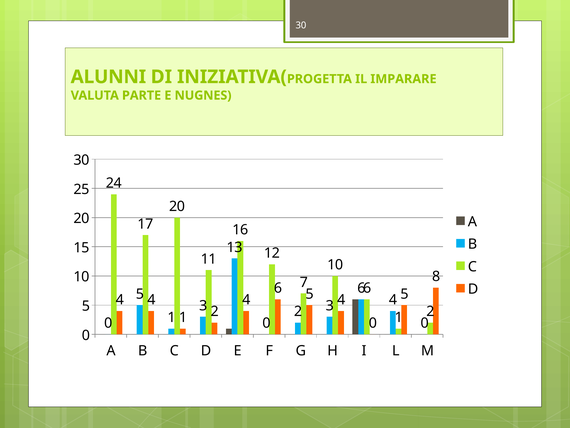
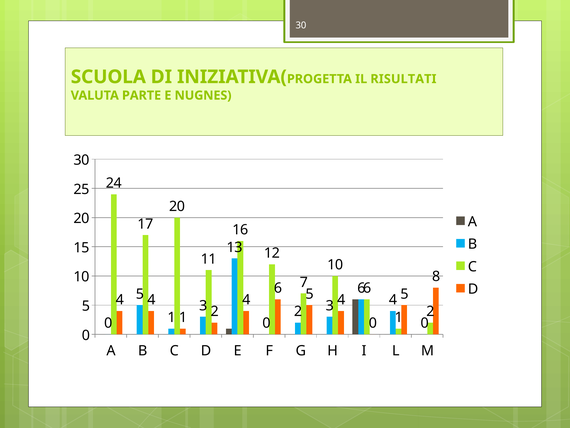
ALUNNI: ALUNNI -> SCUOLA (108, 77)
IMPARARE: IMPARARE -> RISULTATI (403, 79)
